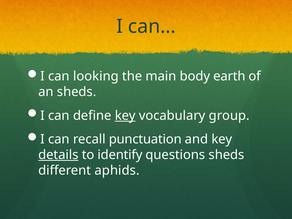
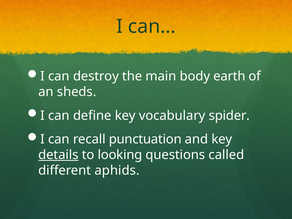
looking: looking -> destroy (96, 76)
key underline: present -> none (125, 116)
group: group -> spider (229, 116)
identify: identify -> looking (120, 155)
questions sheds: sheds -> called (226, 155)
